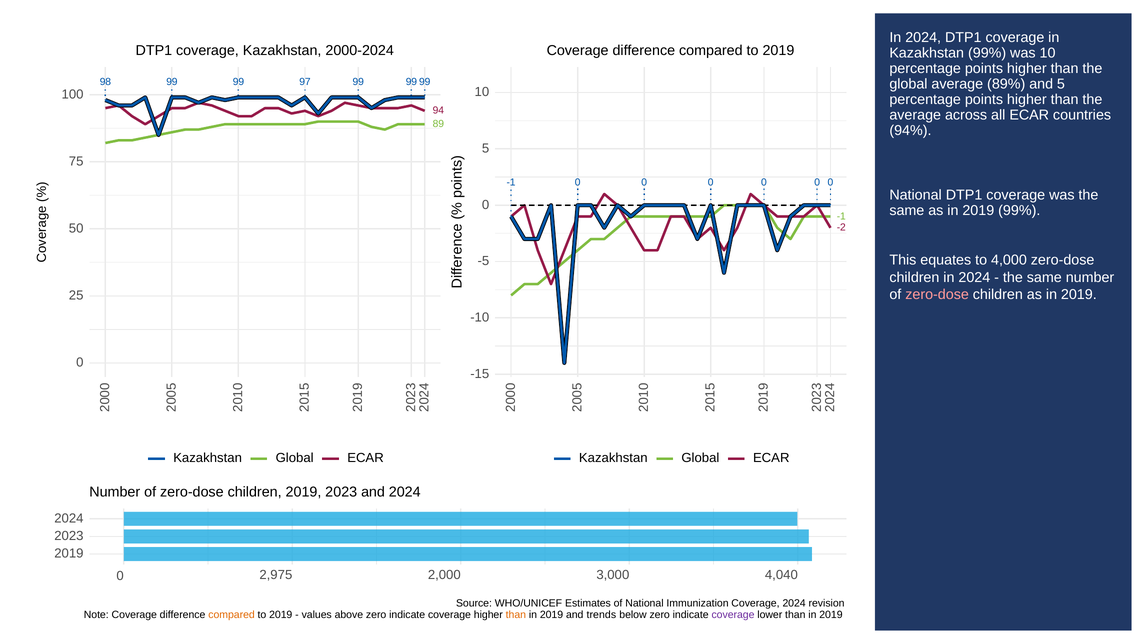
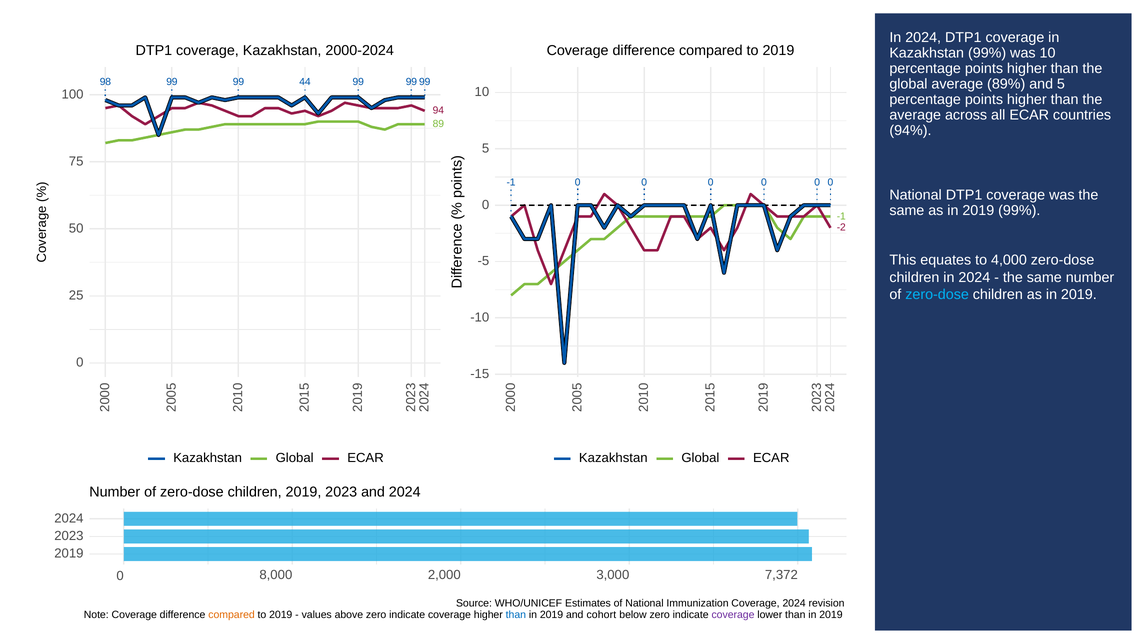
97: 97 -> 44 (305, 82)
zero-dose colour: pink -> light blue (937, 295)
2,975: 2,975 -> 8,000 (276, 576)
4,040: 4,040 -> 7,372 (781, 576)
than colour: orange -> blue (516, 615)
trends: trends -> cohort (601, 615)
